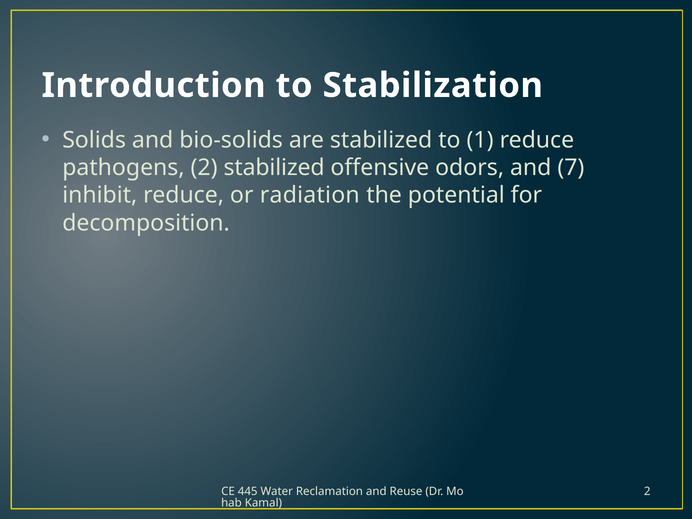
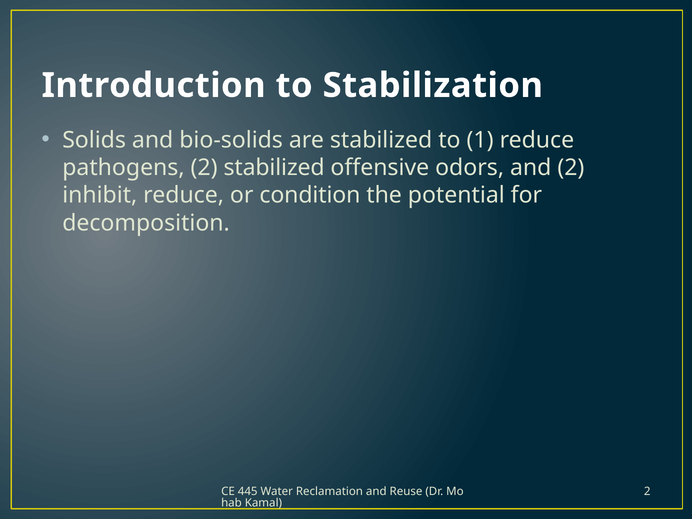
and 7: 7 -> 2 (571, 168)
radiation: radiation -> condition (310, 195)
